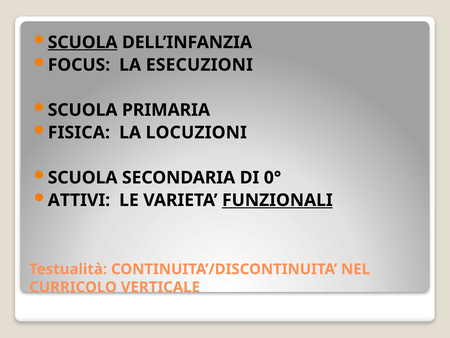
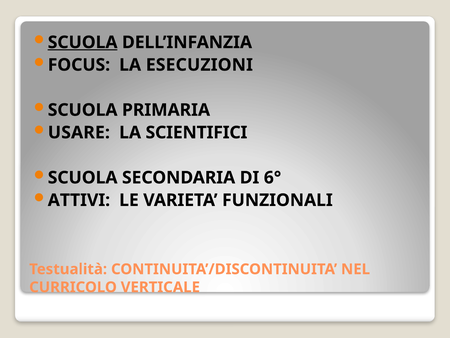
FISICA: FISICA -> USARE (79, 132)
LOCUZIONI: LOCUZIONI -> SCIENTIFICI (196, 132)
0°: 0° -> 6° (273, 177)
FUNZIONALI underline: present -> none (277, 200)
